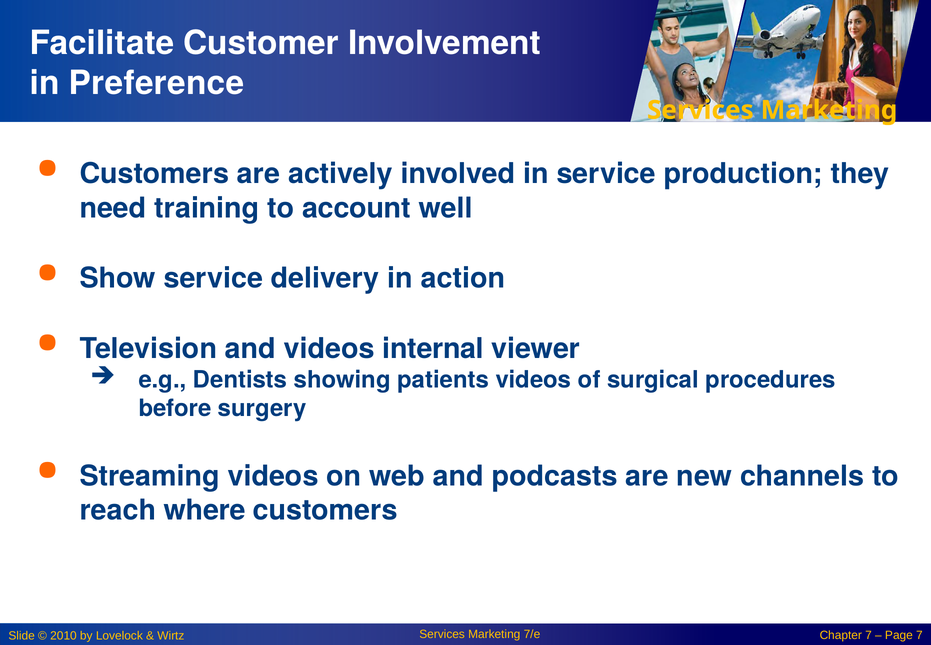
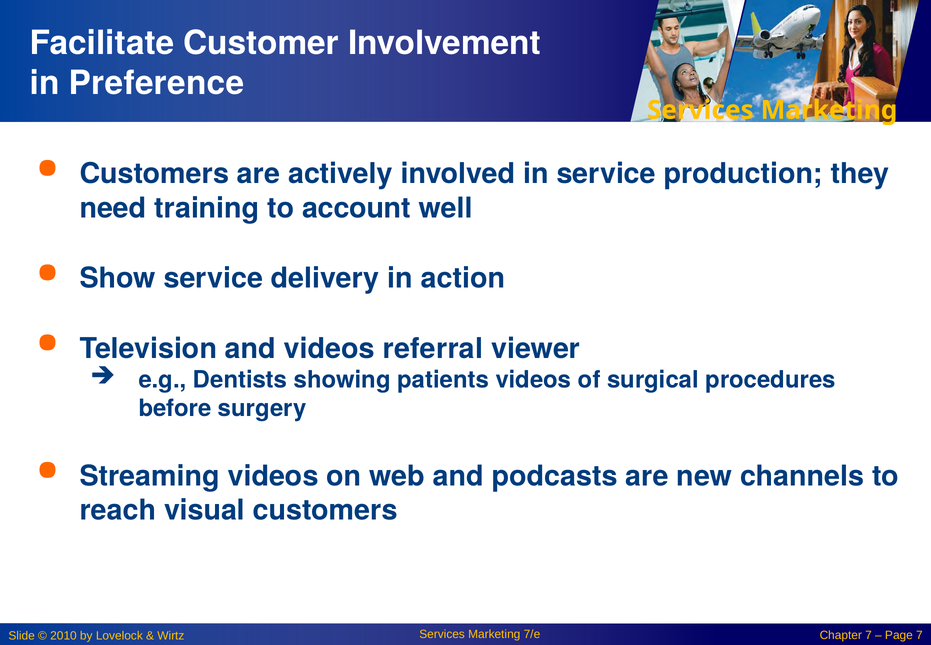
internal: internal -> referral (433, 348)
where: where -> visual (205, 510)
